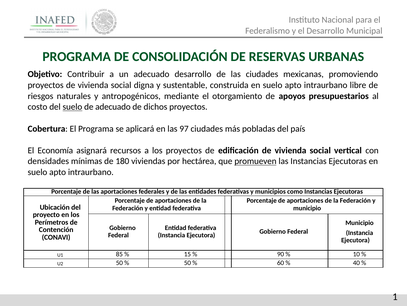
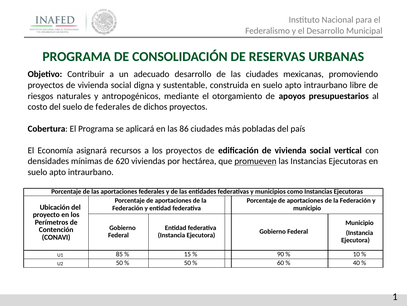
suelo underline: present -> none (72, 107)
de adecuado: adecuado -> federales (113, 107)
97: 97 -> 86 (184, 128)
180: 180 -> 620 (122, 161)
